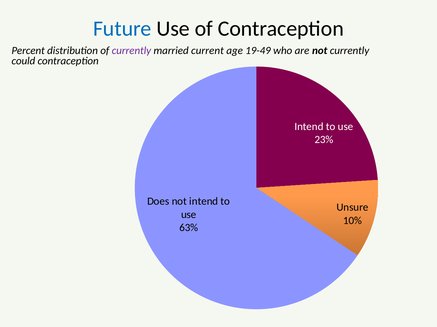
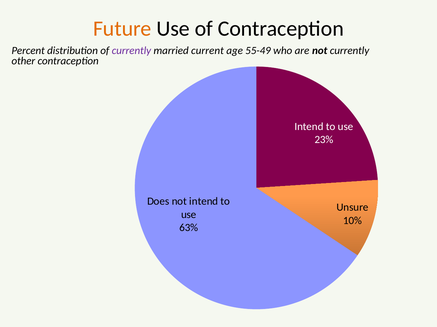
Future colour: blue -> orange (122, 29)
19-49: 19-49 -> 55-49 (258, 51)
could: could -> other (23, 61)
